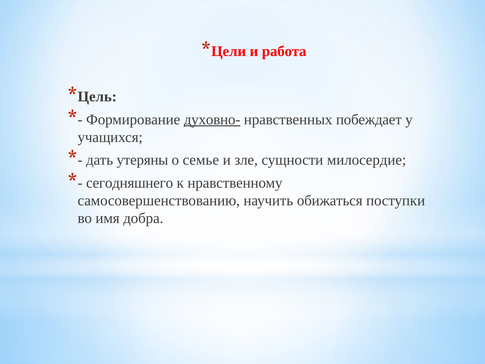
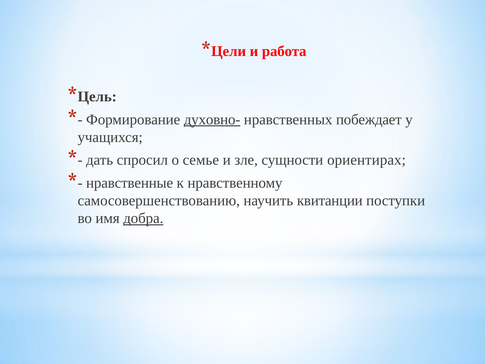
утеряны: утеряны -> спросил (142, 160)
милосердие: милосердие -> ориентирах (366, 160)
сегодняшнего: сегодняшнего -> нравственные (130, 183)
обижаться: обижаться -> квитанции (330, 201)
добра underline: none -> present (143, 218)
